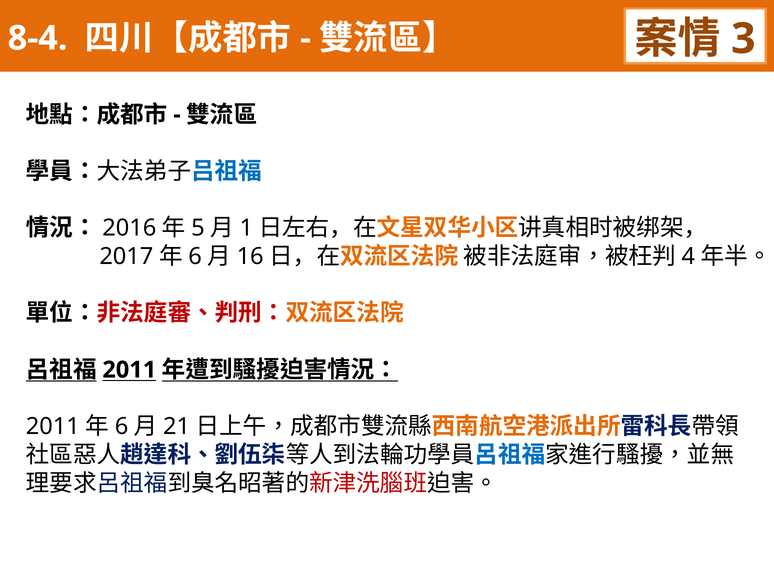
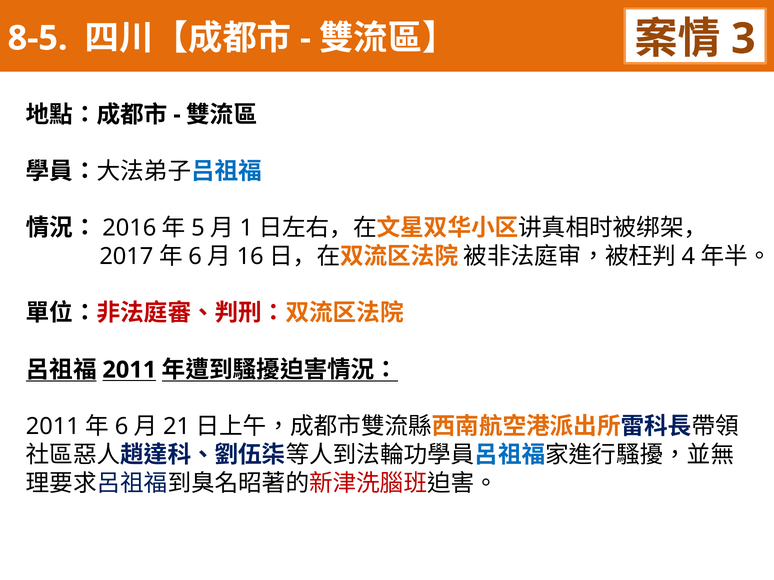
8-4: 8-4 -> 8-5 (38, 38)
